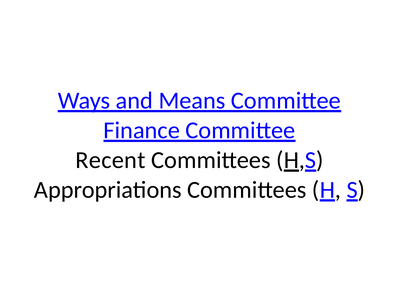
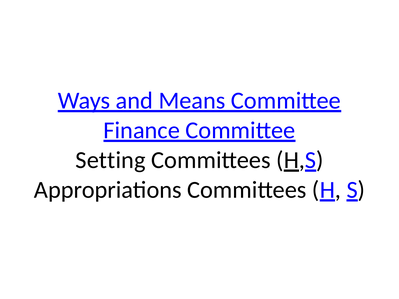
Recent: Recent -> Setting (111, 160)
